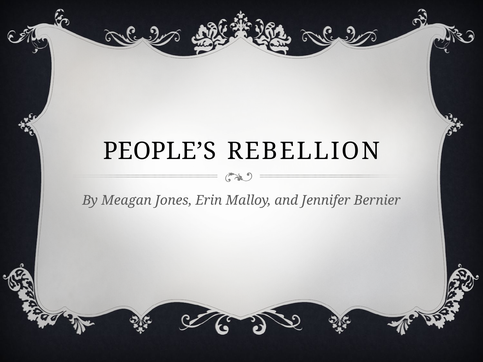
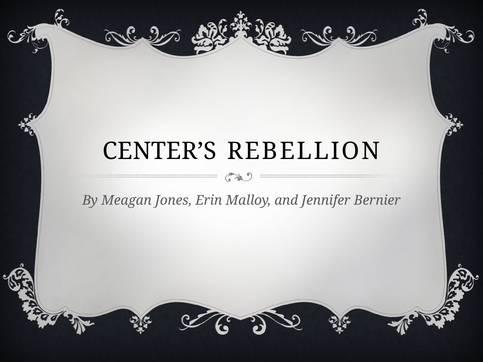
PEOPLE’S: PEOPLE’S -> CENTER’S (160, 151)
